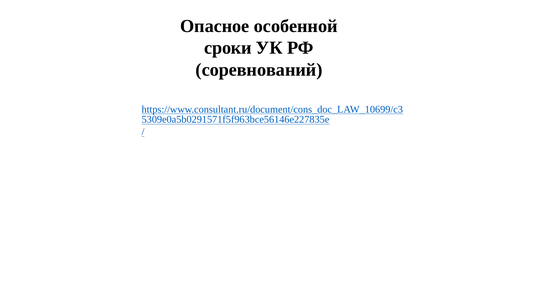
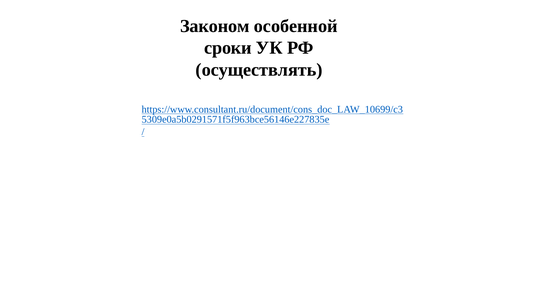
Опасное: Опасное -> Законом (215, 26)
соревнований: соревнований -> осуществлять (259, 70)
